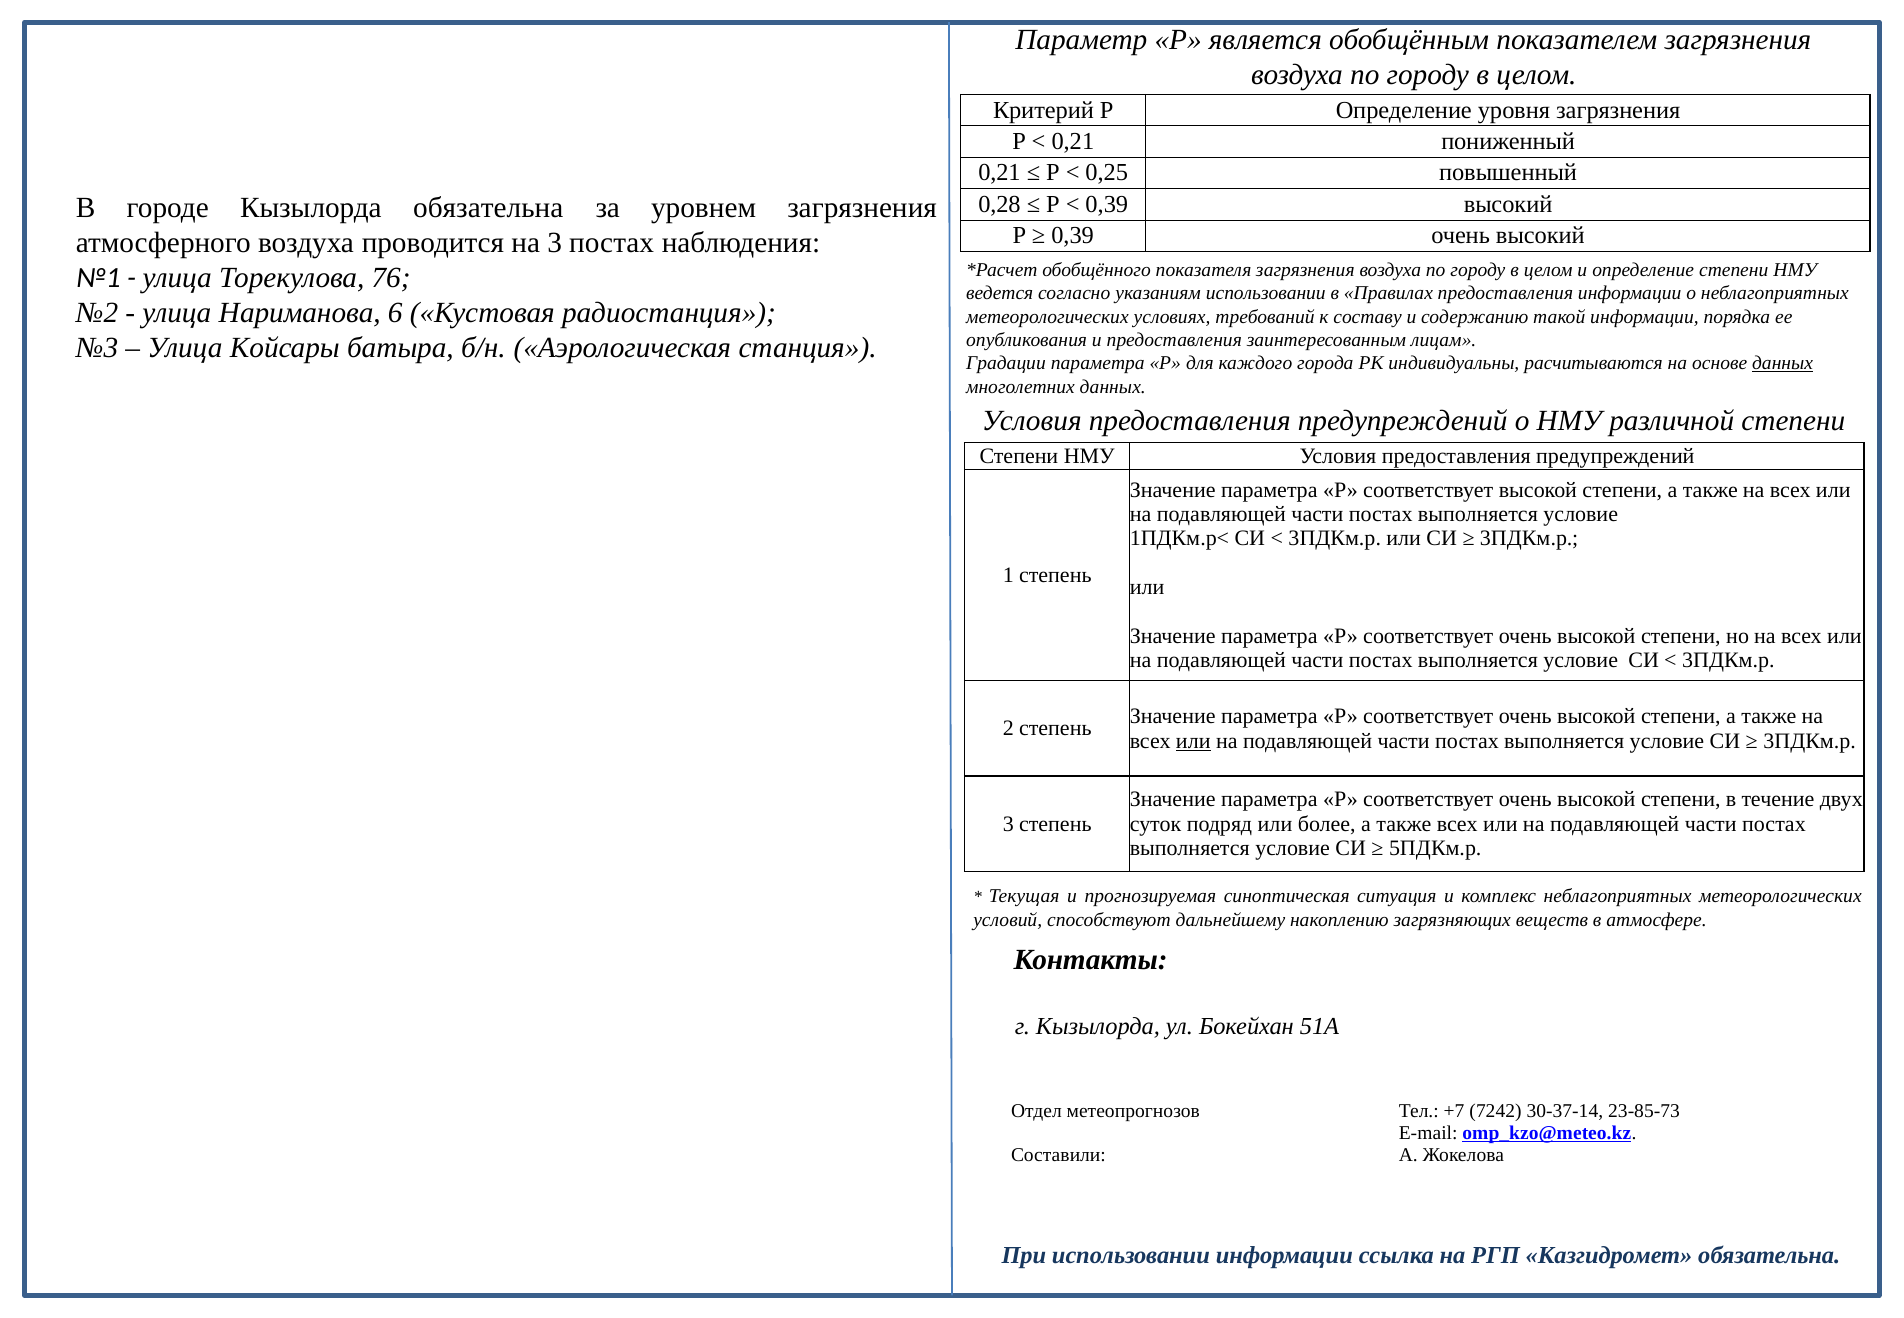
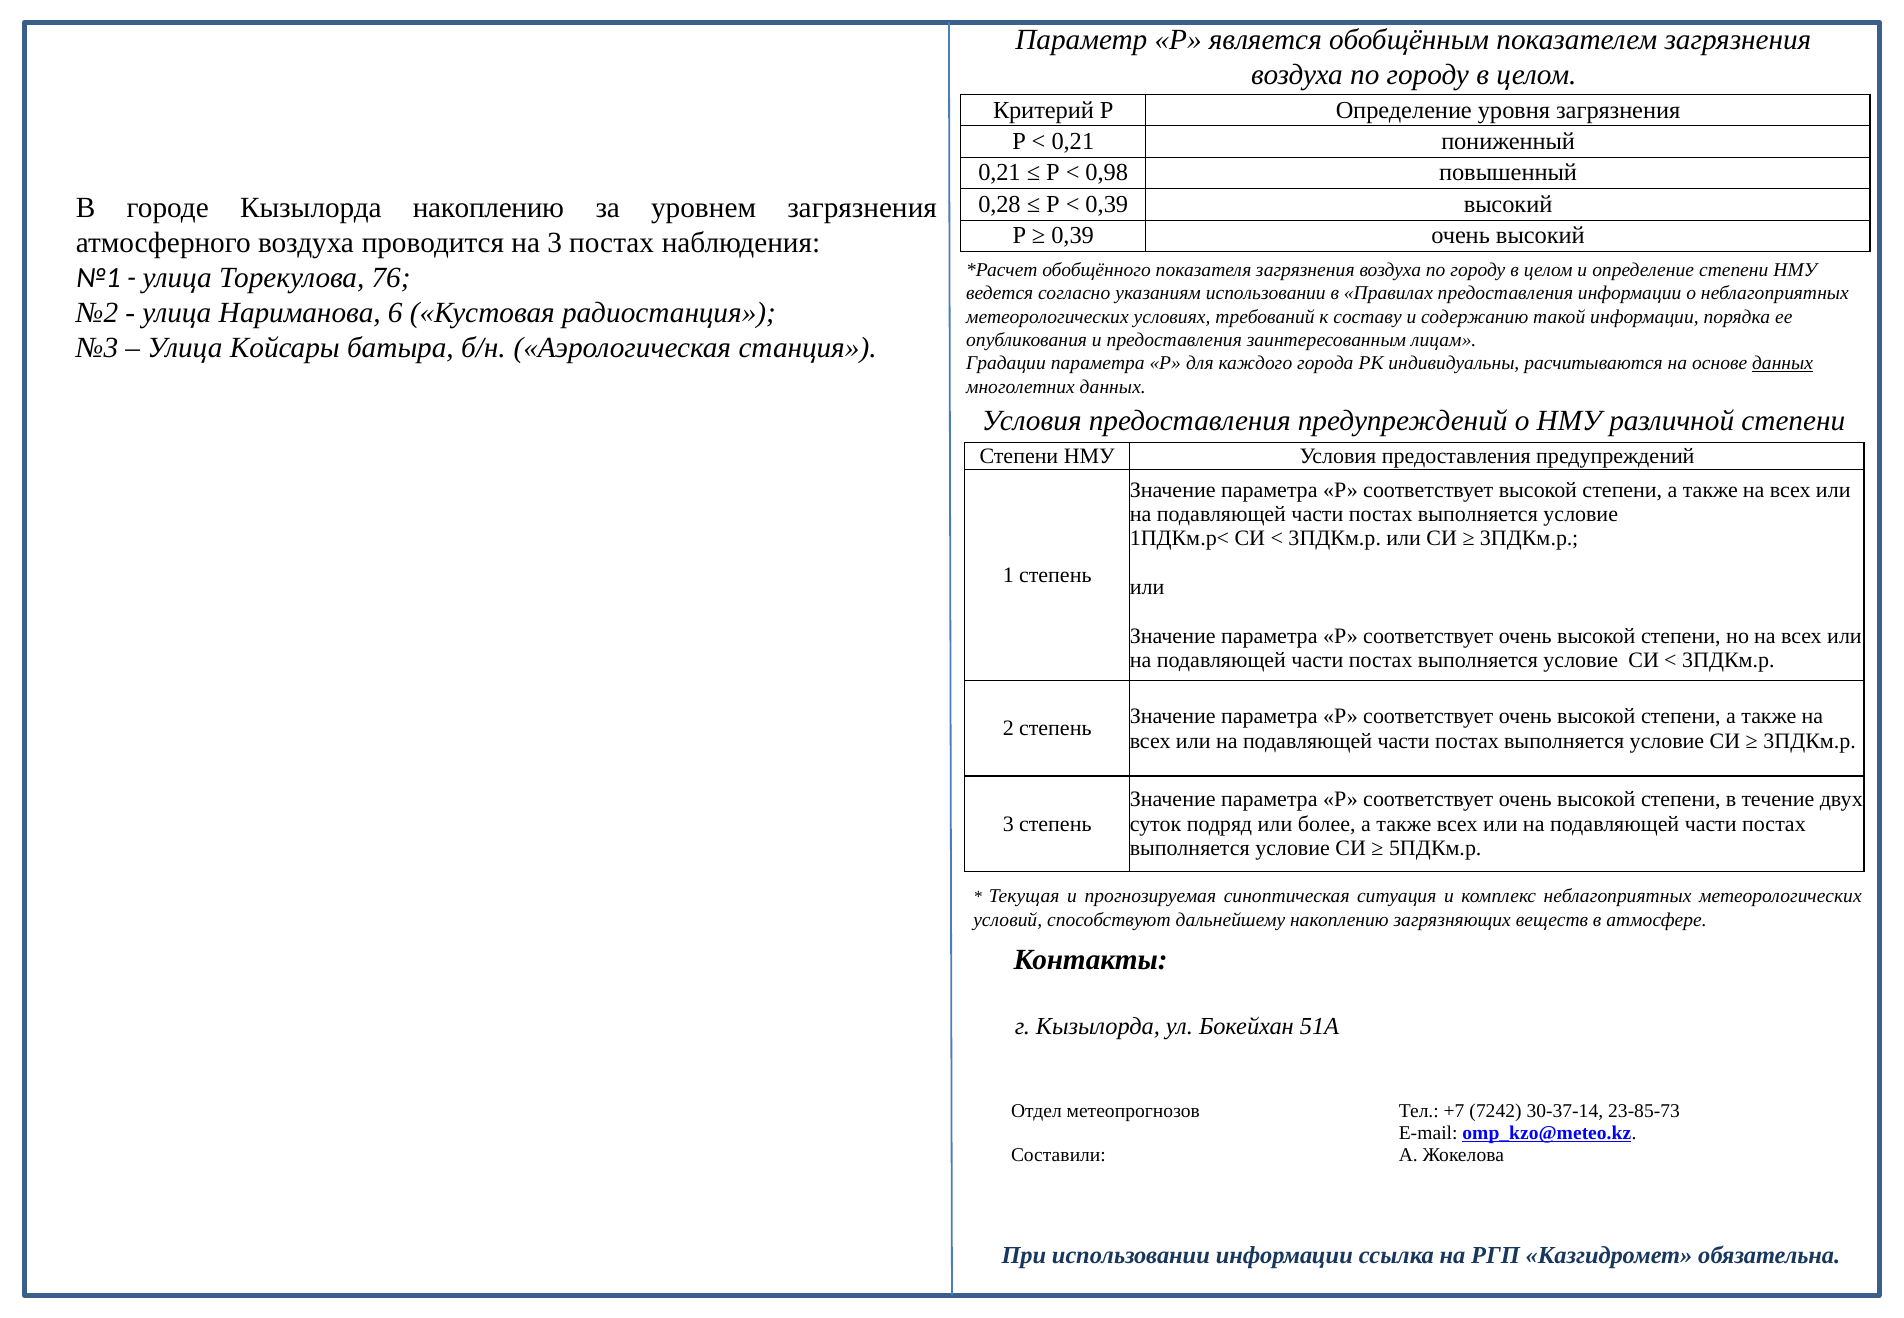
0,25: 0,25 -> 0,98 (1107, 173)
Кызылорда обязательна: обязательна -> накоплению (488, 207)
или underline: present -> none (1193, 741)
